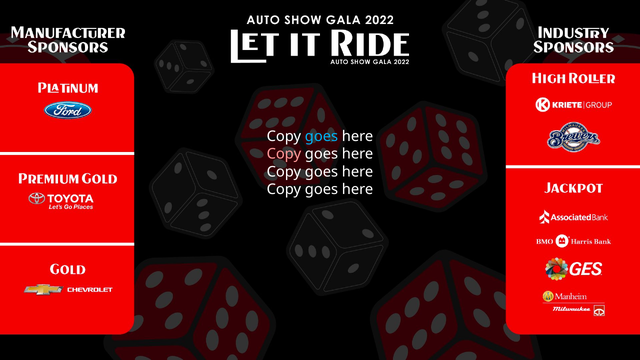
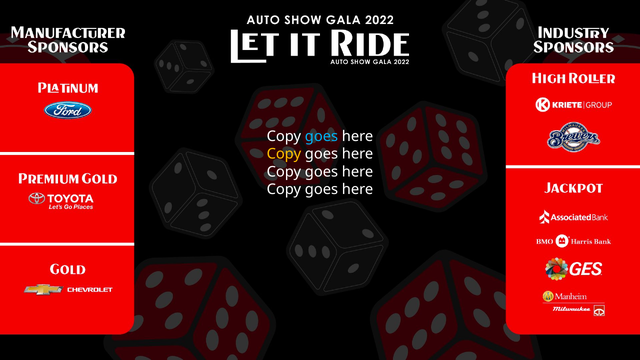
Copy colour: pink -> yellow (284, 154)
